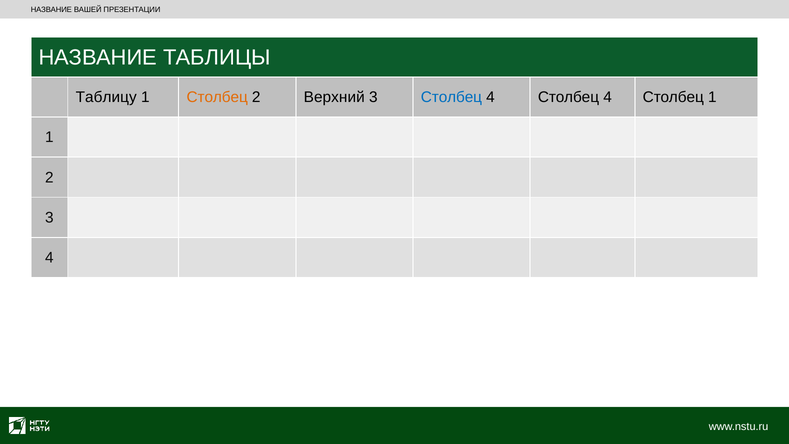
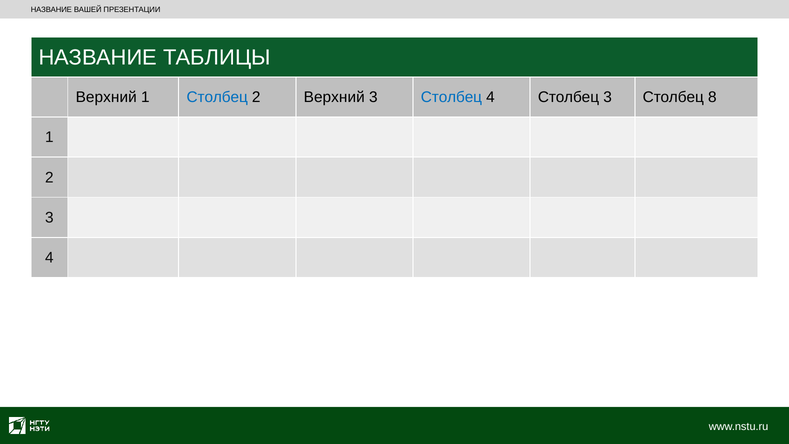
Таблицу: Таблицу -> Верхний (106, 97)
Столбец colour: orange -> blue (217, 97)
4 Столбец 4: 4 -> 3 (608, 97)
Столбец 1: 1 -> 8 (712, 97)
